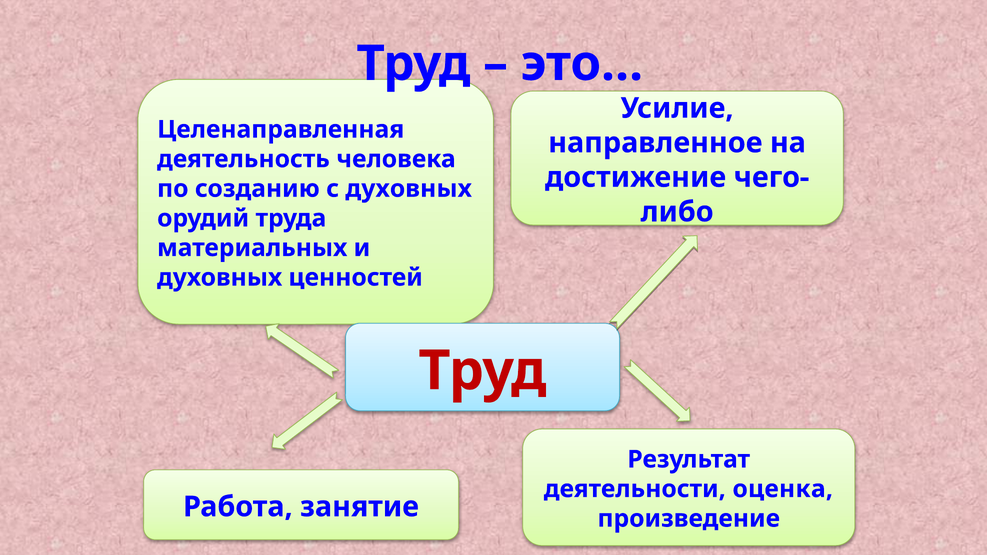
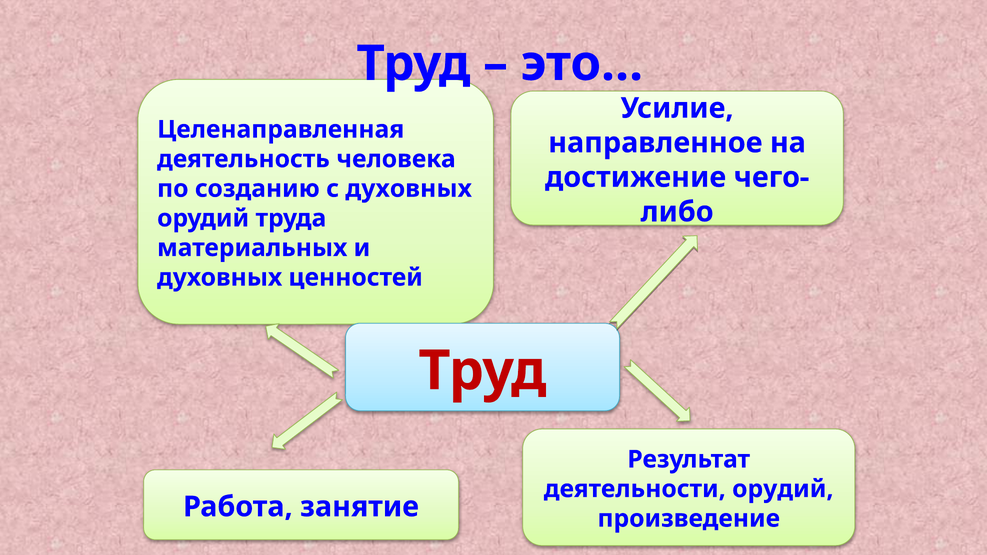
деятельности оценка: оценка -> орудий (783, 489)
